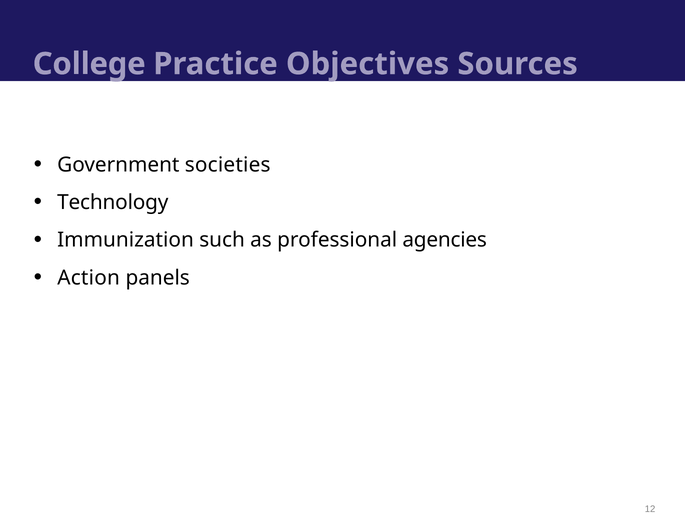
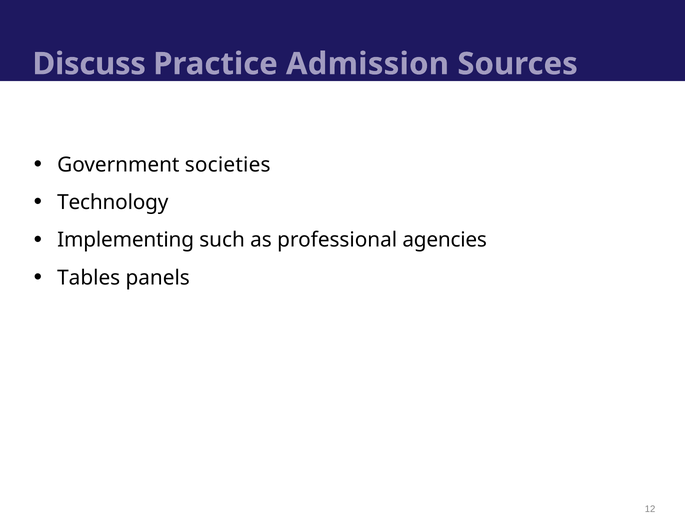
College: College -> Discuss (89, 64)
Objectives: Objectives -> Admission (367, 64)
Immunization: Immunization -> Implementing (126, 240)
Action: Action -> Tables (89, 278)
